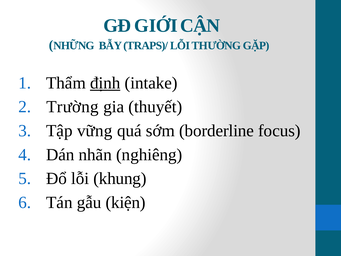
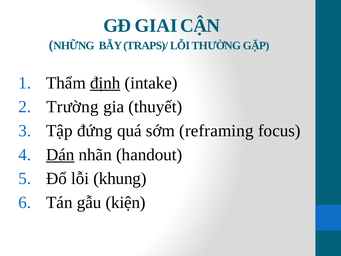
GIỚI: GIỚI -> GIAI (156, 26)
vững: vững -> đứng (95, 131)
borderline: borderline -> reframing (216, 131)
Dán underline: none -> present (60, 154)
nghiêng: nghiêng -> handout (149, 154)
